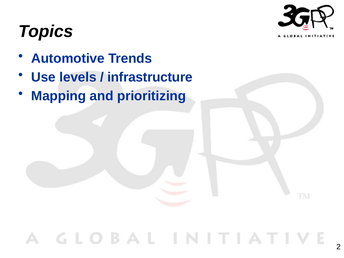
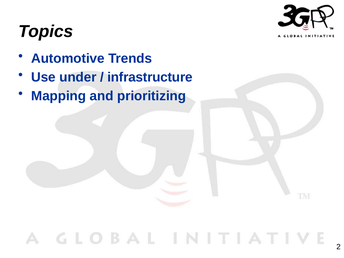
levels: levels -> under (78, 77)
